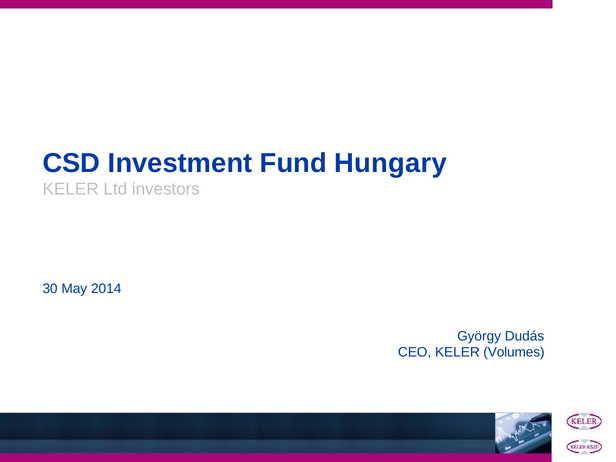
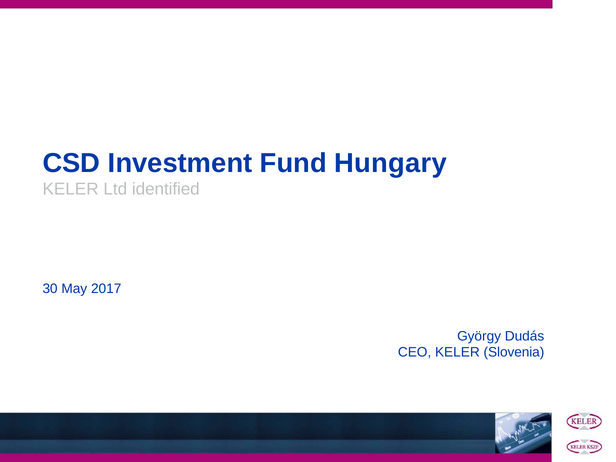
investors: investors -> identified (166, 189)
2014: 2014 -> 2017 (106, 289)
Volumes: Volumes -> Slovenia (514, 352)
